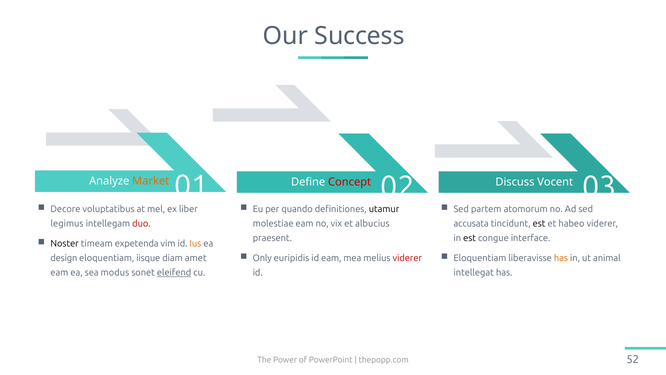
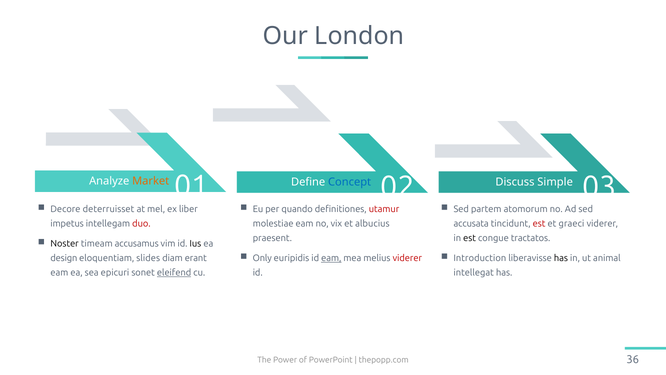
Success: Success -> London (359, 36)
Concept colour: red -> blue (350, 182)
Vocent: Vocent -> Simple (555, 182)
voluptatibus: voluptatibus -> deterruisset (109, 209)
utamur colour: black -> red (384, 209)
legimus: legimus -> impetus (67, 224)
est colour: black -> red (539, 224)
habeo: habeo -> graeci (571, 224)
interface: interface -> tractatos (531, 238)
expetenda: expetenda -> accusamus (137, 244)
Ius colour: orange -> black (195, 244)
eam underline: none -> present (331, 258)
Eloquentiam: Eloquentiam -> Introduction (480, 258)
has colour: orange -> black (561, 258)
iisque: iisque -> slides (148, 258)
amet: amet -> erant (196, 258)
modus: modus -> epicuri (115, 272)
52: 52 -> 36 (633, 359)
